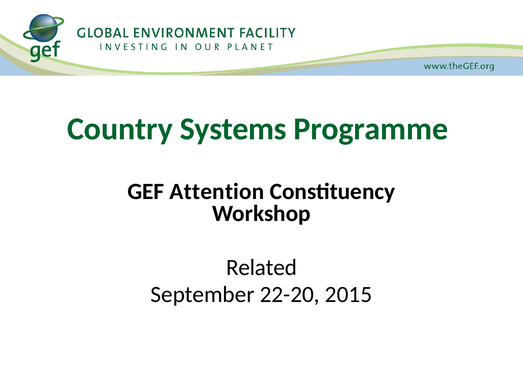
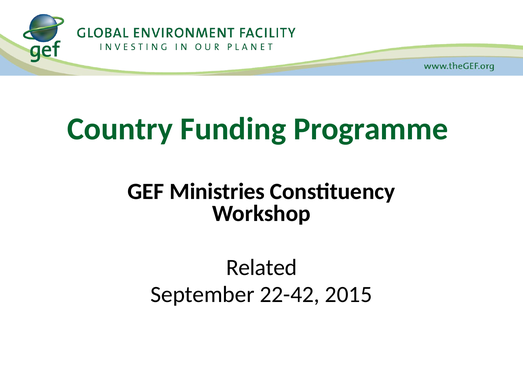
Systems: Systems -> Funding (233, 129)
Attention: Attention -> Ministries (217, 191)
22-20: 22-20 -> 22-42 (290, 295)
